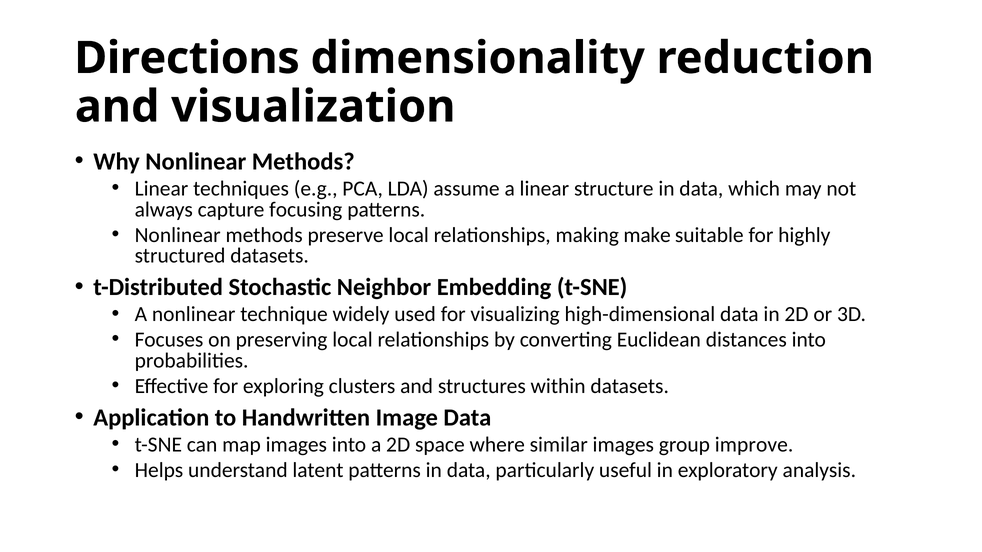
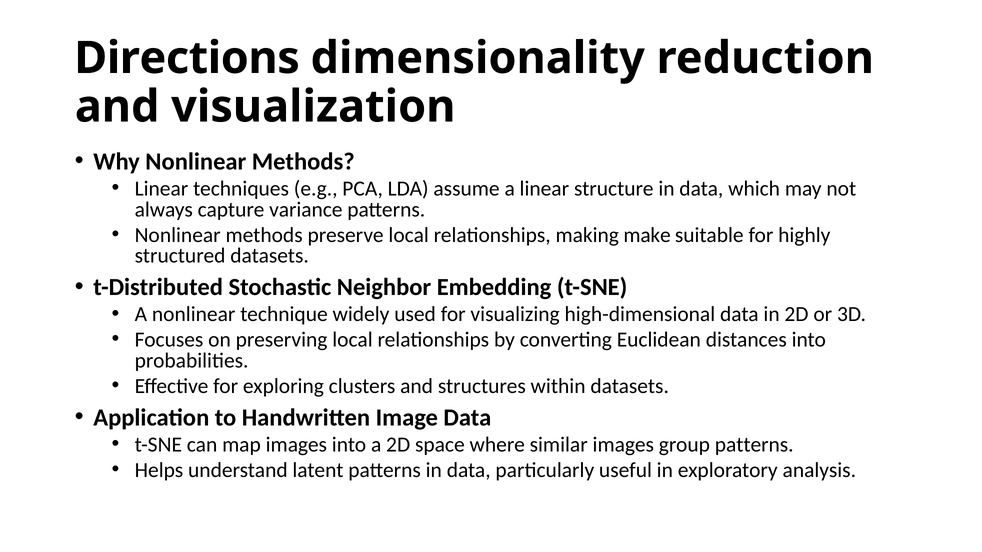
focusing: focusing -> variance (306, 210)
group improve: improve -> patterns (754, 445)
